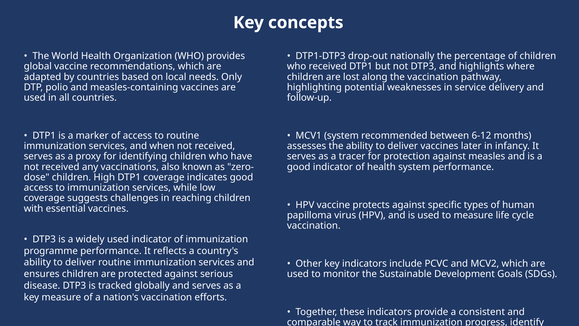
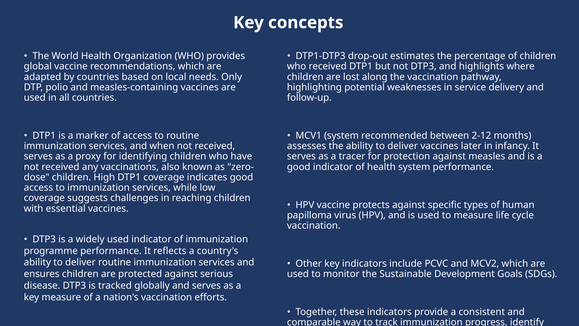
nationally: nationally -> estimates (412, 56)
6-12: 6-12 -> 2-12 (481, 135)
